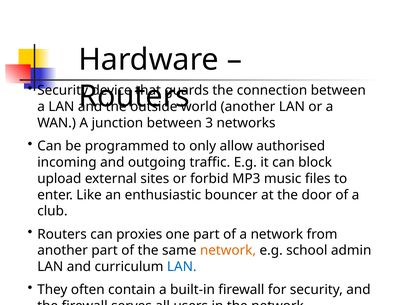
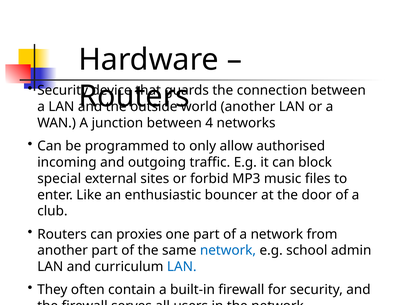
3: 3 -> 4 (209, 123)
upload: upload -> special (59, 178)
network colour: orange -> blue (228, 250)
